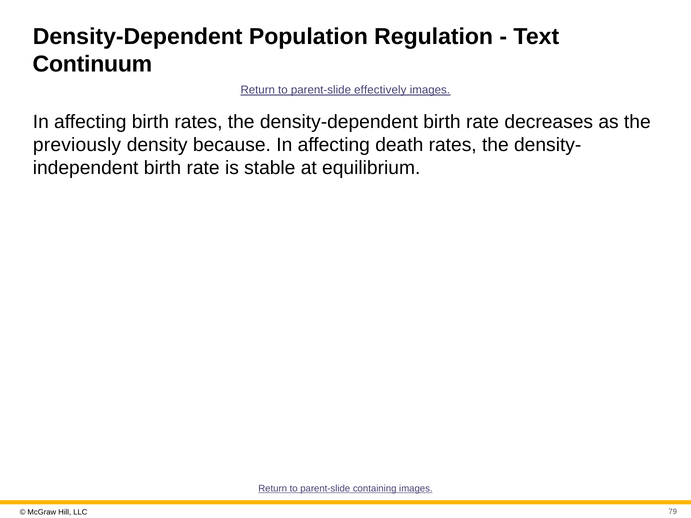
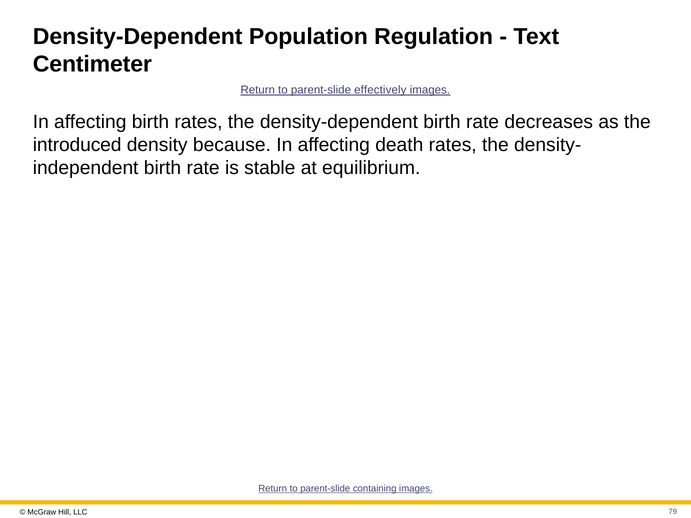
Continuum: Continuum -> Centimeter (92, 64)
previously: previously -> introduced (77, 145)
